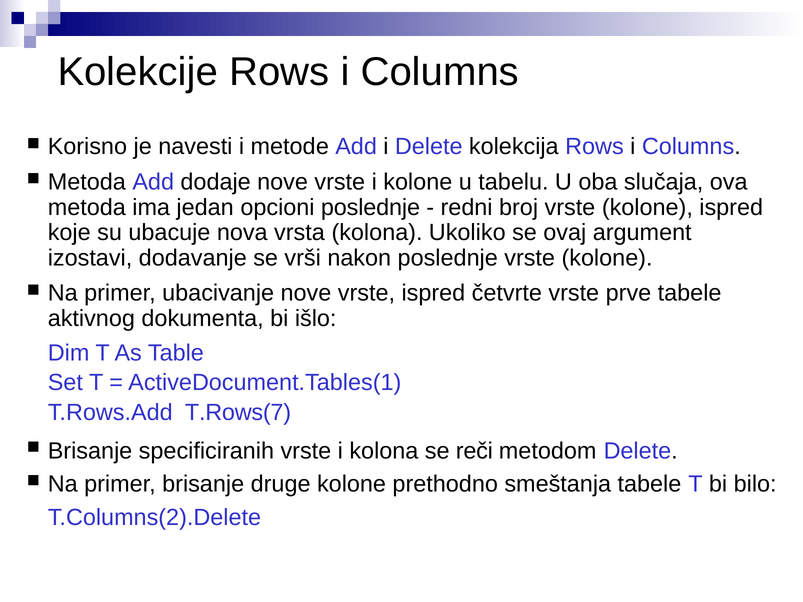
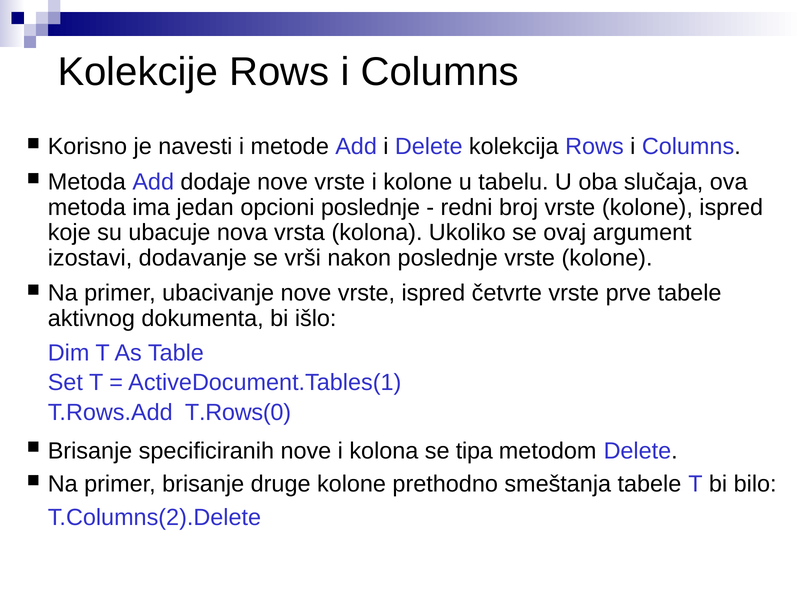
T.Rows(7: T.Rows(7 -> T.Rows(0 (238, 413)
specificiranih vrste: vrste -> nove (306, 451)
reči: reči -> tipa (474, 451)
